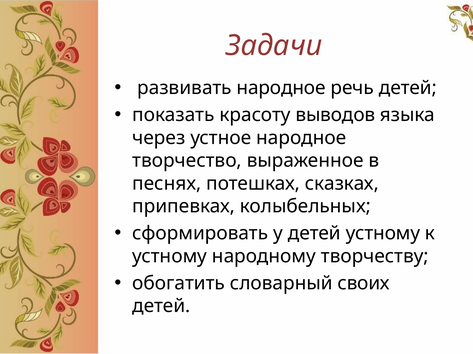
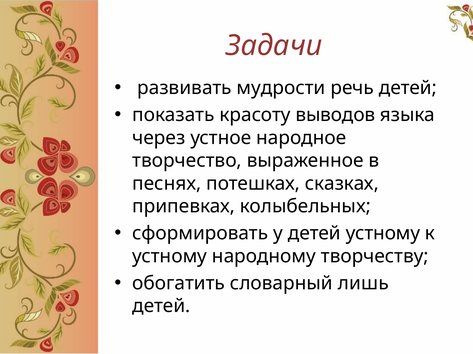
развивать народное: народное -> мудрости (281, 88)
своих: своих -> лишь (363, 284)
